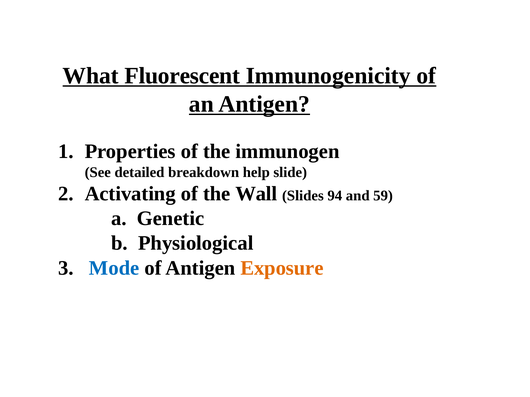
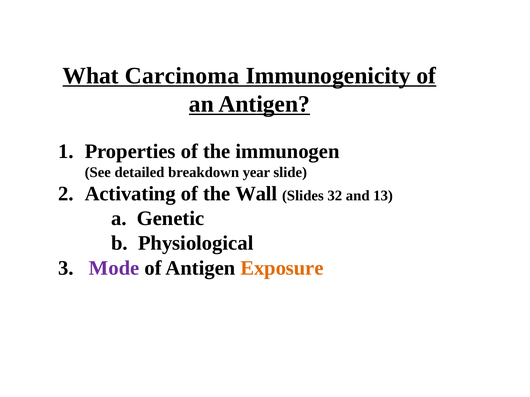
Fluorescent: Fluorescent -> Carcinoma (182, 76)
help: help -> year (256, 172)
94: 94 -> 32 (335, 196)
59: 59 -> 13 (383, 196)
Mode colour: blue -> purple (114, 268)
